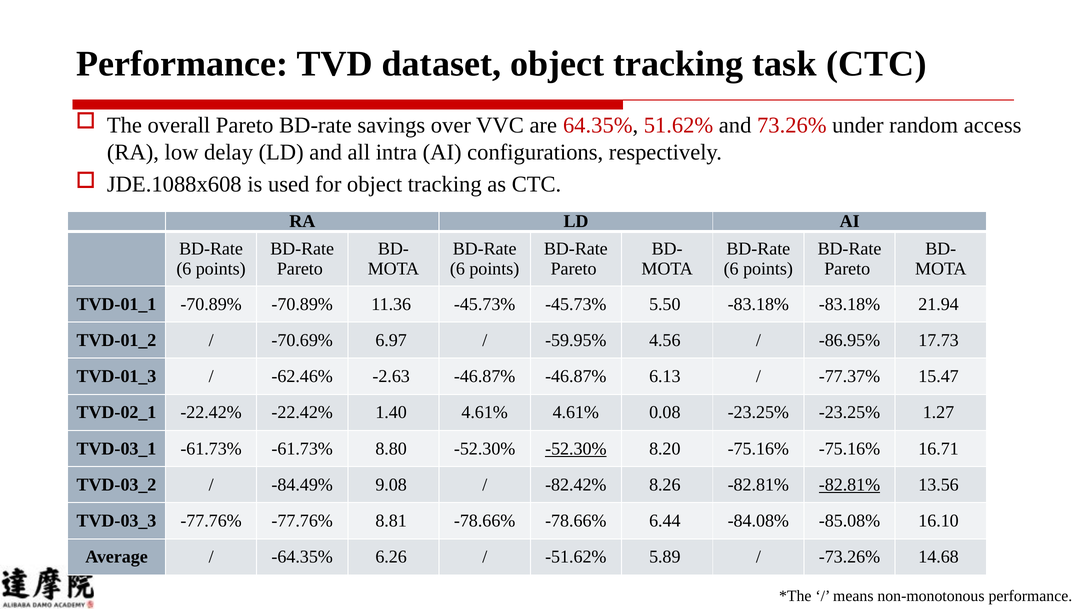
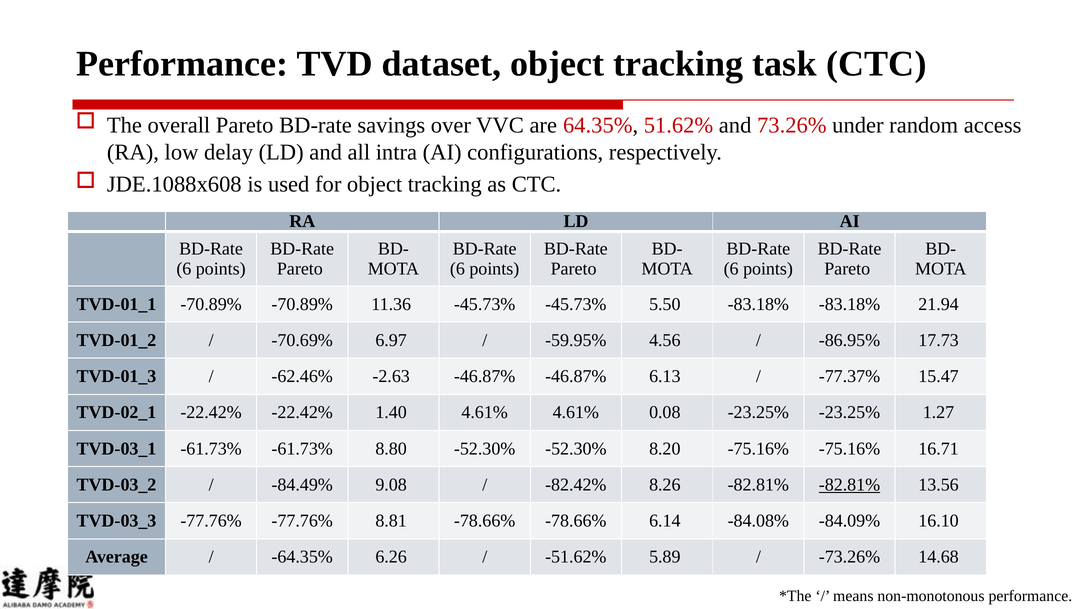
-52.30% underline: present -> none (576, 448)
6.44: 6.44 -> 6.14 (665, 521)
-85.08%: -85.08% -> -84.09% (850, 521)
